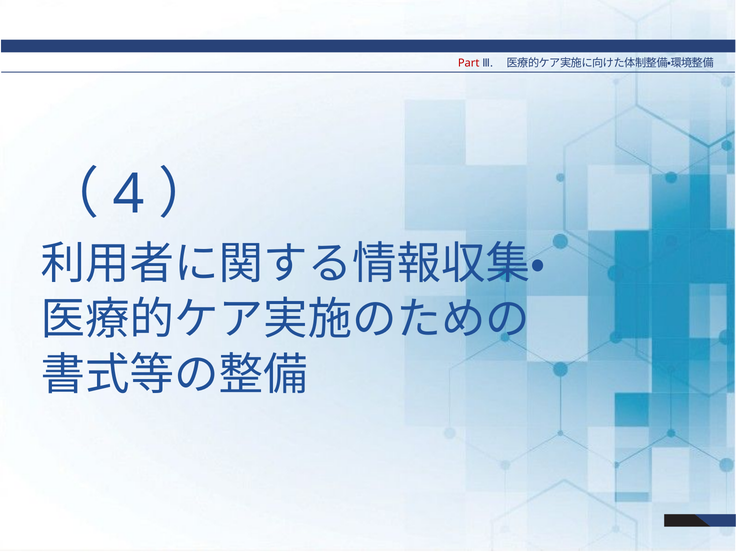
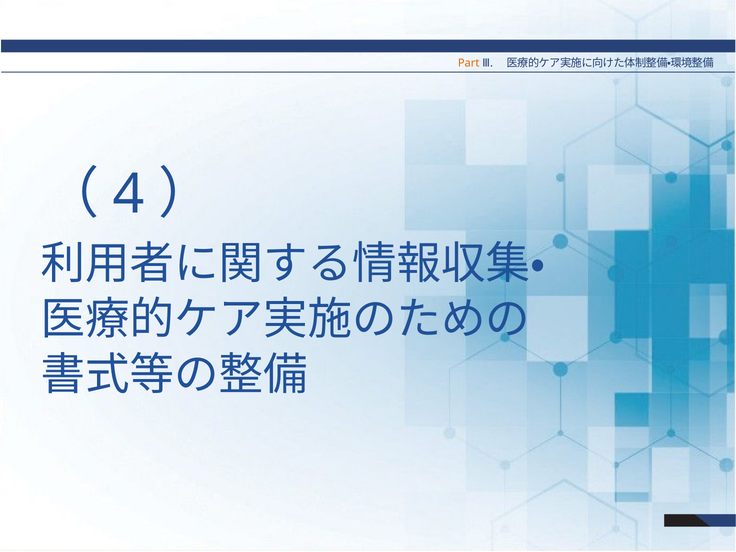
Part colour: red -> orange (469, 63)
